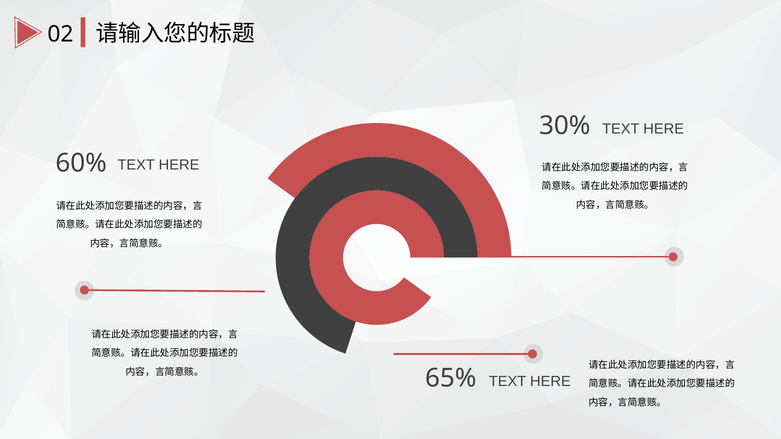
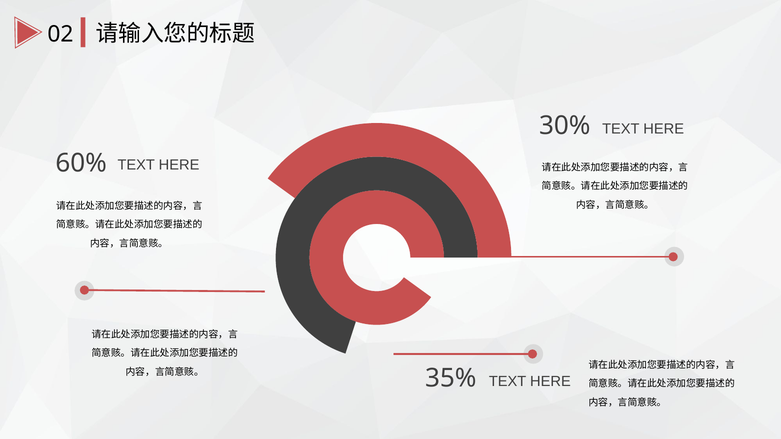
65%: 65% -> 35% (451, 379)
